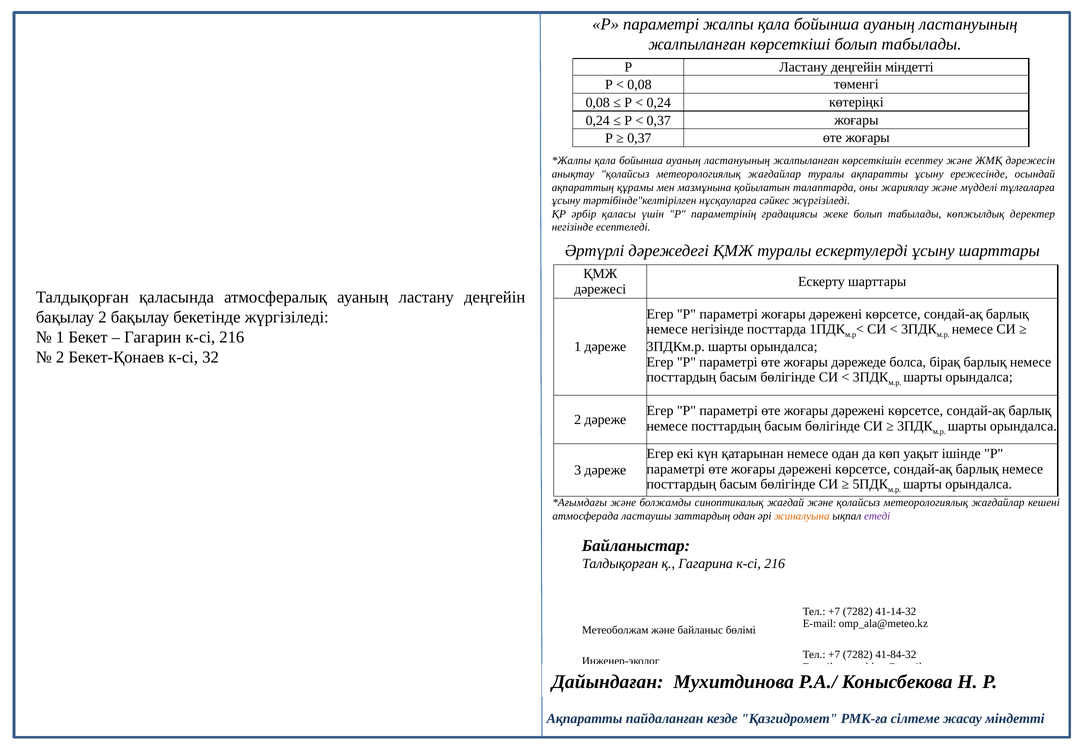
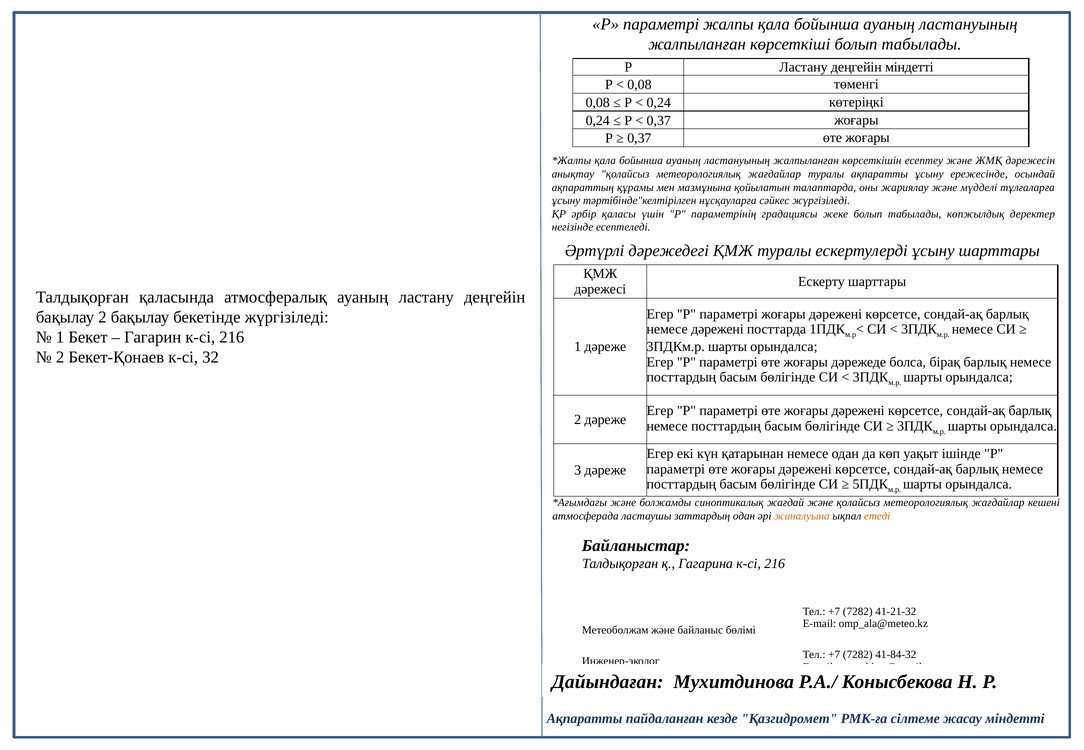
немесе негізінде: негізінде -> дәрежені (717, 329)
етеді colour: purple -> orange (877, 516)
41-14-32: 41-14-32 -> 41-21-32 (896, 612)
